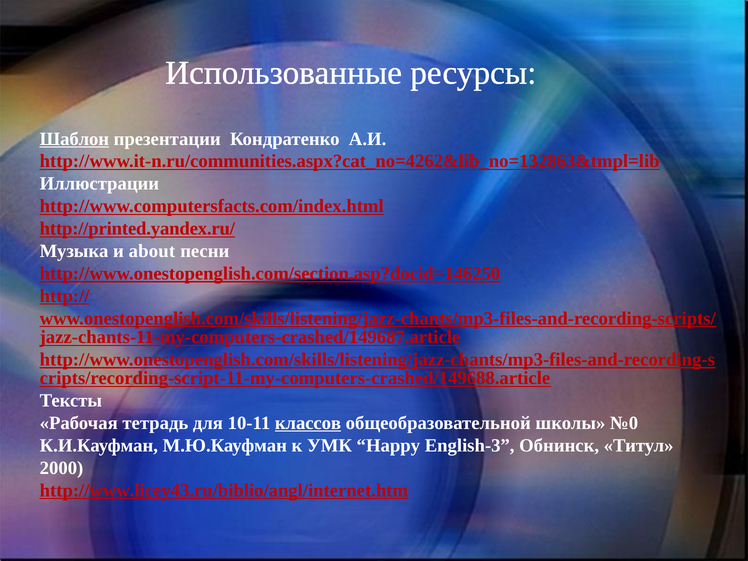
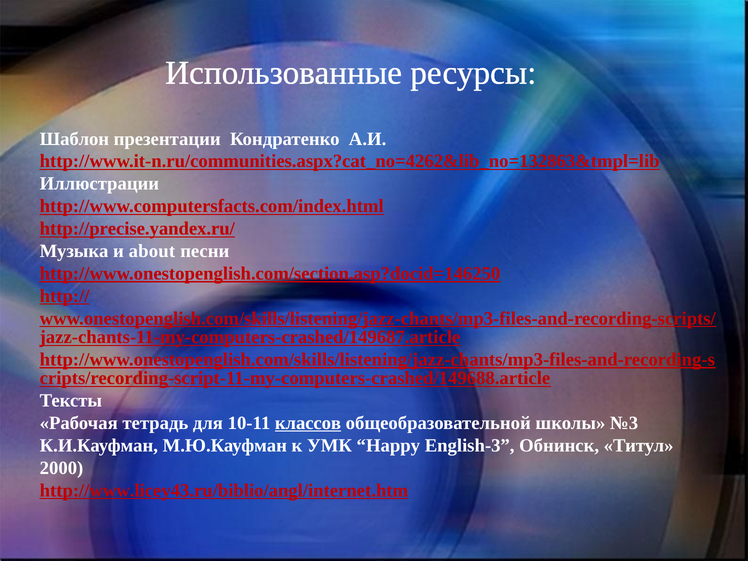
Шаблон underline: present -> none (74, 139)
http://printed.yandex.ru/: http://printed.yandex.ru/ -> http://precise.yandex.ru/ (137, 229)
№0: №0 -> №3 (624, 423)
